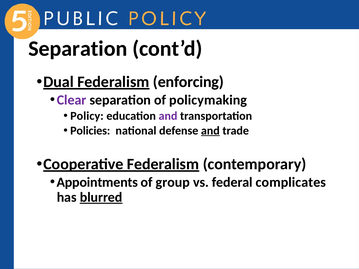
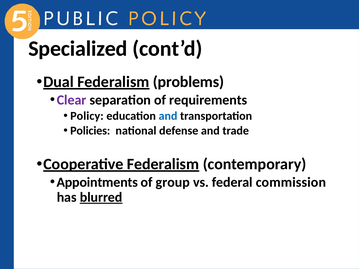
Separation: Separation -> Specialized (78, 49)
enforcing: enforcing -> problems (188, 82)
policymaking: policymaking -> requirements (208, 100)
and colour: purple -> blue (168, 116)
and underline: present -> none (210, 131)
complicates: complicates -> commission (291, 182)
